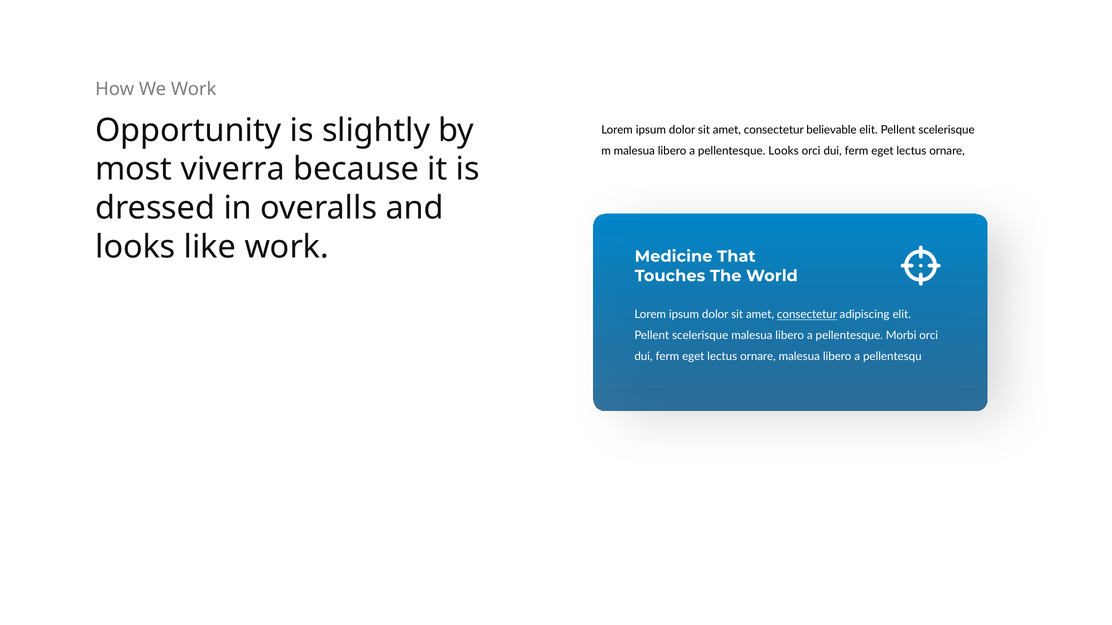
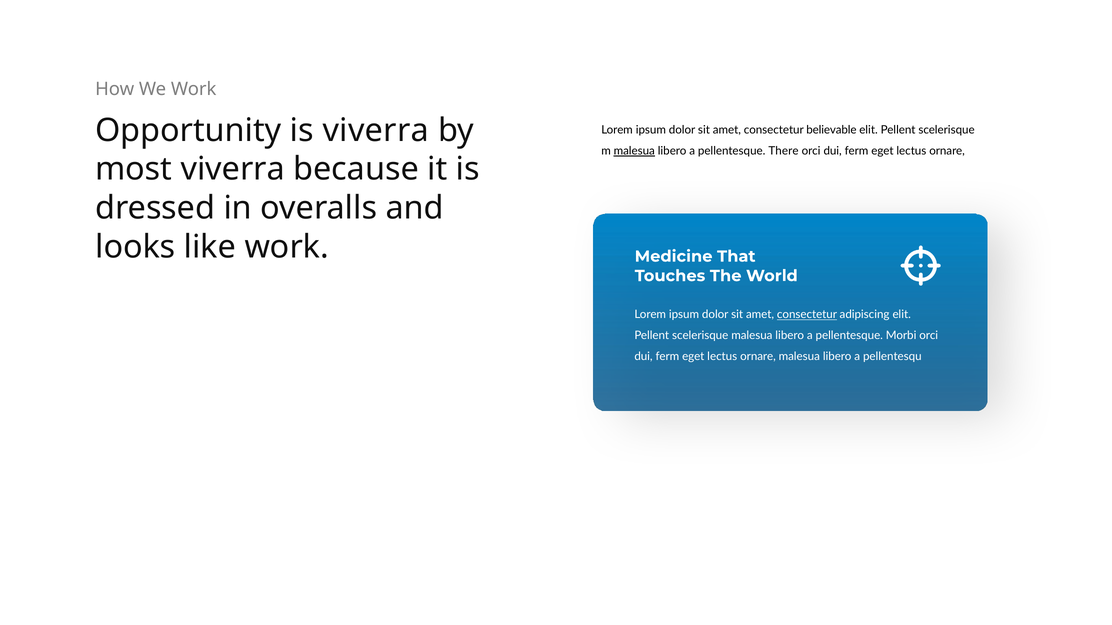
is slightly: slightly -> viverra (376, 130)
malesua underline: none -> present (634, 151)
pellentesque Looks: Looks -> There (783, 151)
